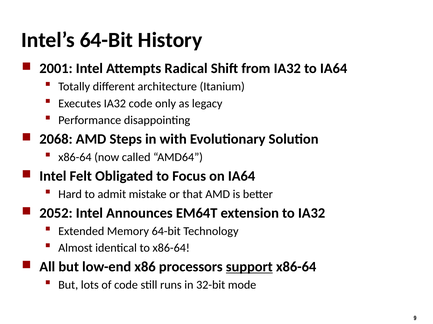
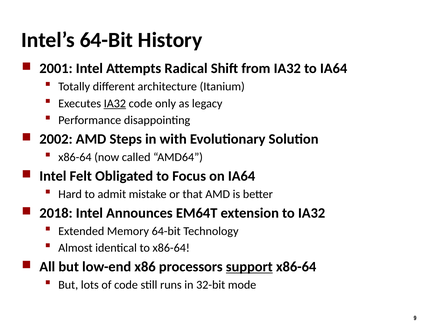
IA32 underline: none -> present (115, 104)
2068: 2068 -> 2002 (56, 139)
2052: 2052 -> 2018 (56, 213)
